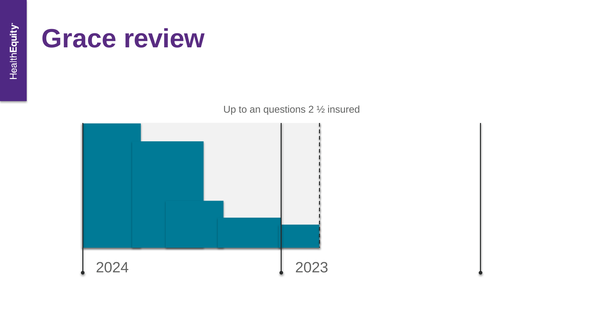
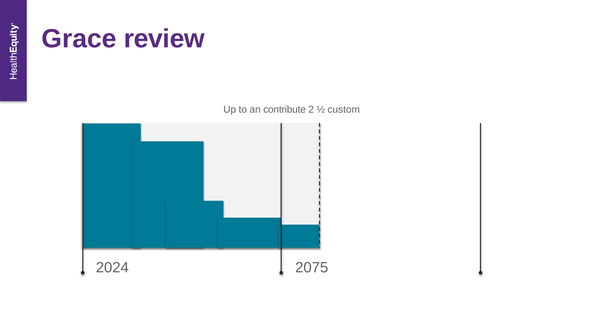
questions: questions -> contribute (285, 110)
insured: insured -> custom (344, 110)
2023: 2023 -> 2075 (312, 268)
